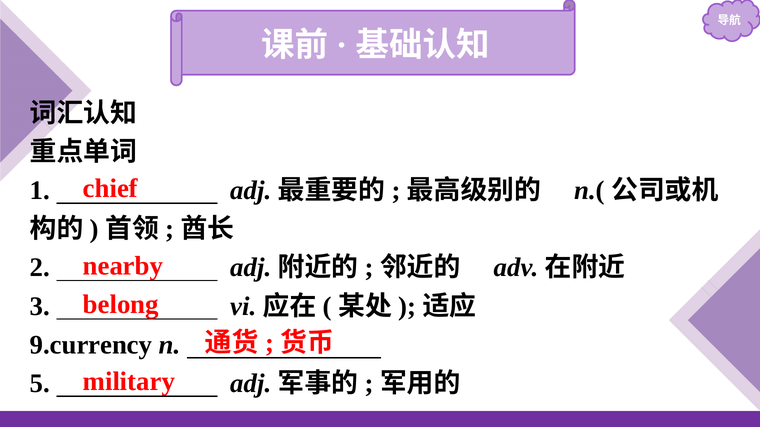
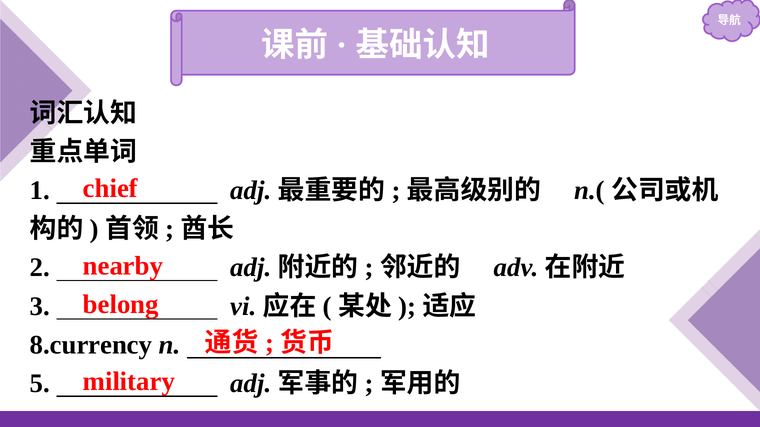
9.currency: 9.currency -> 8.currency (91, 345)
